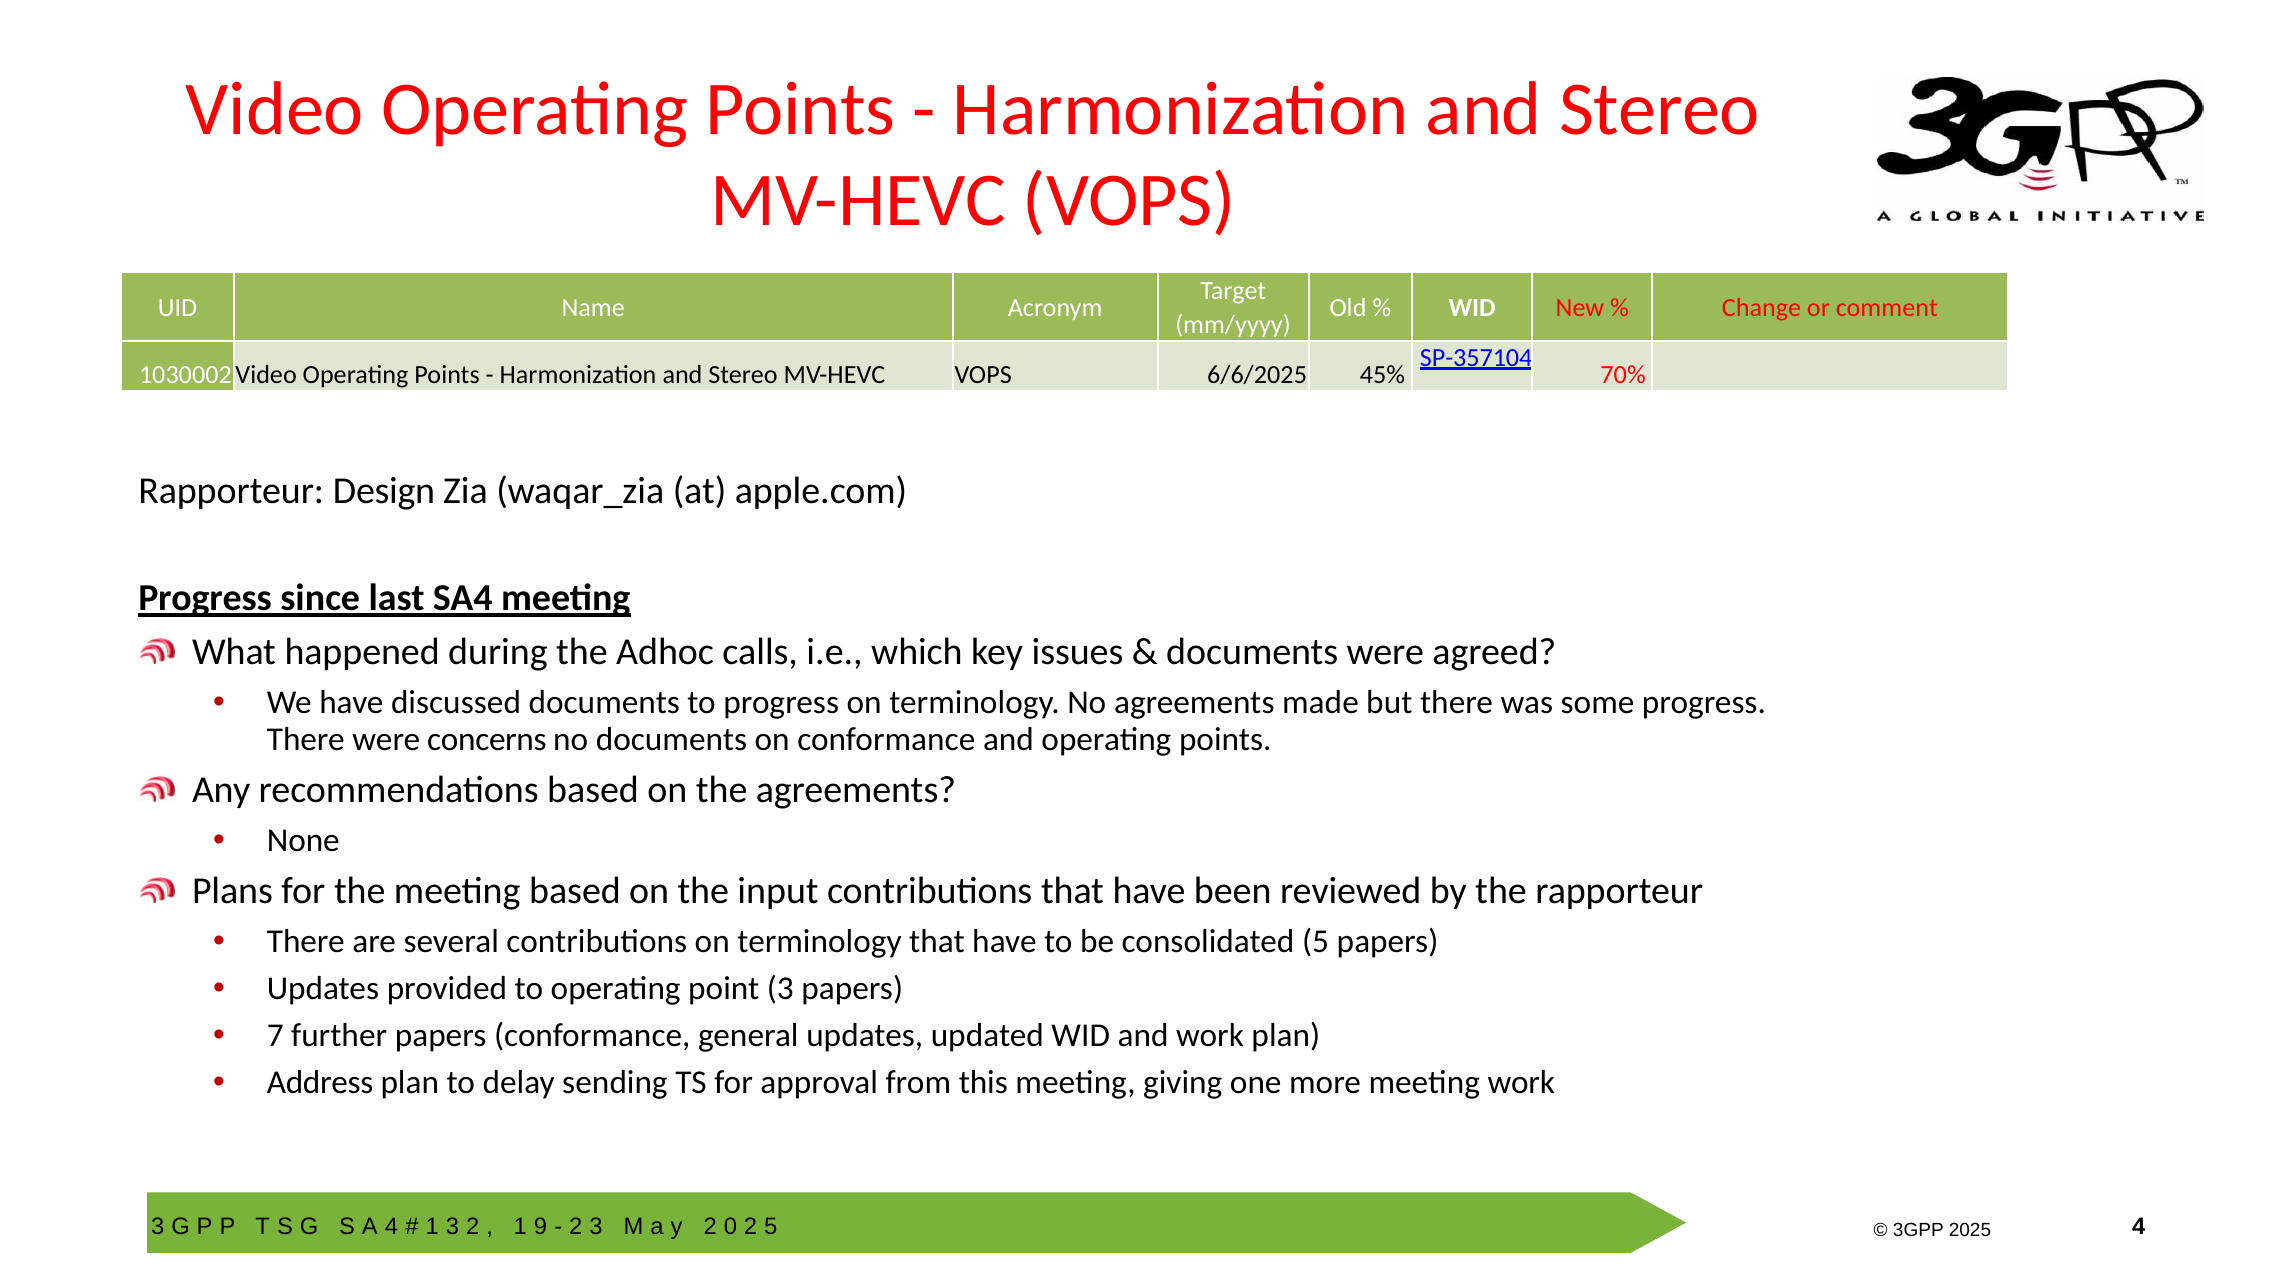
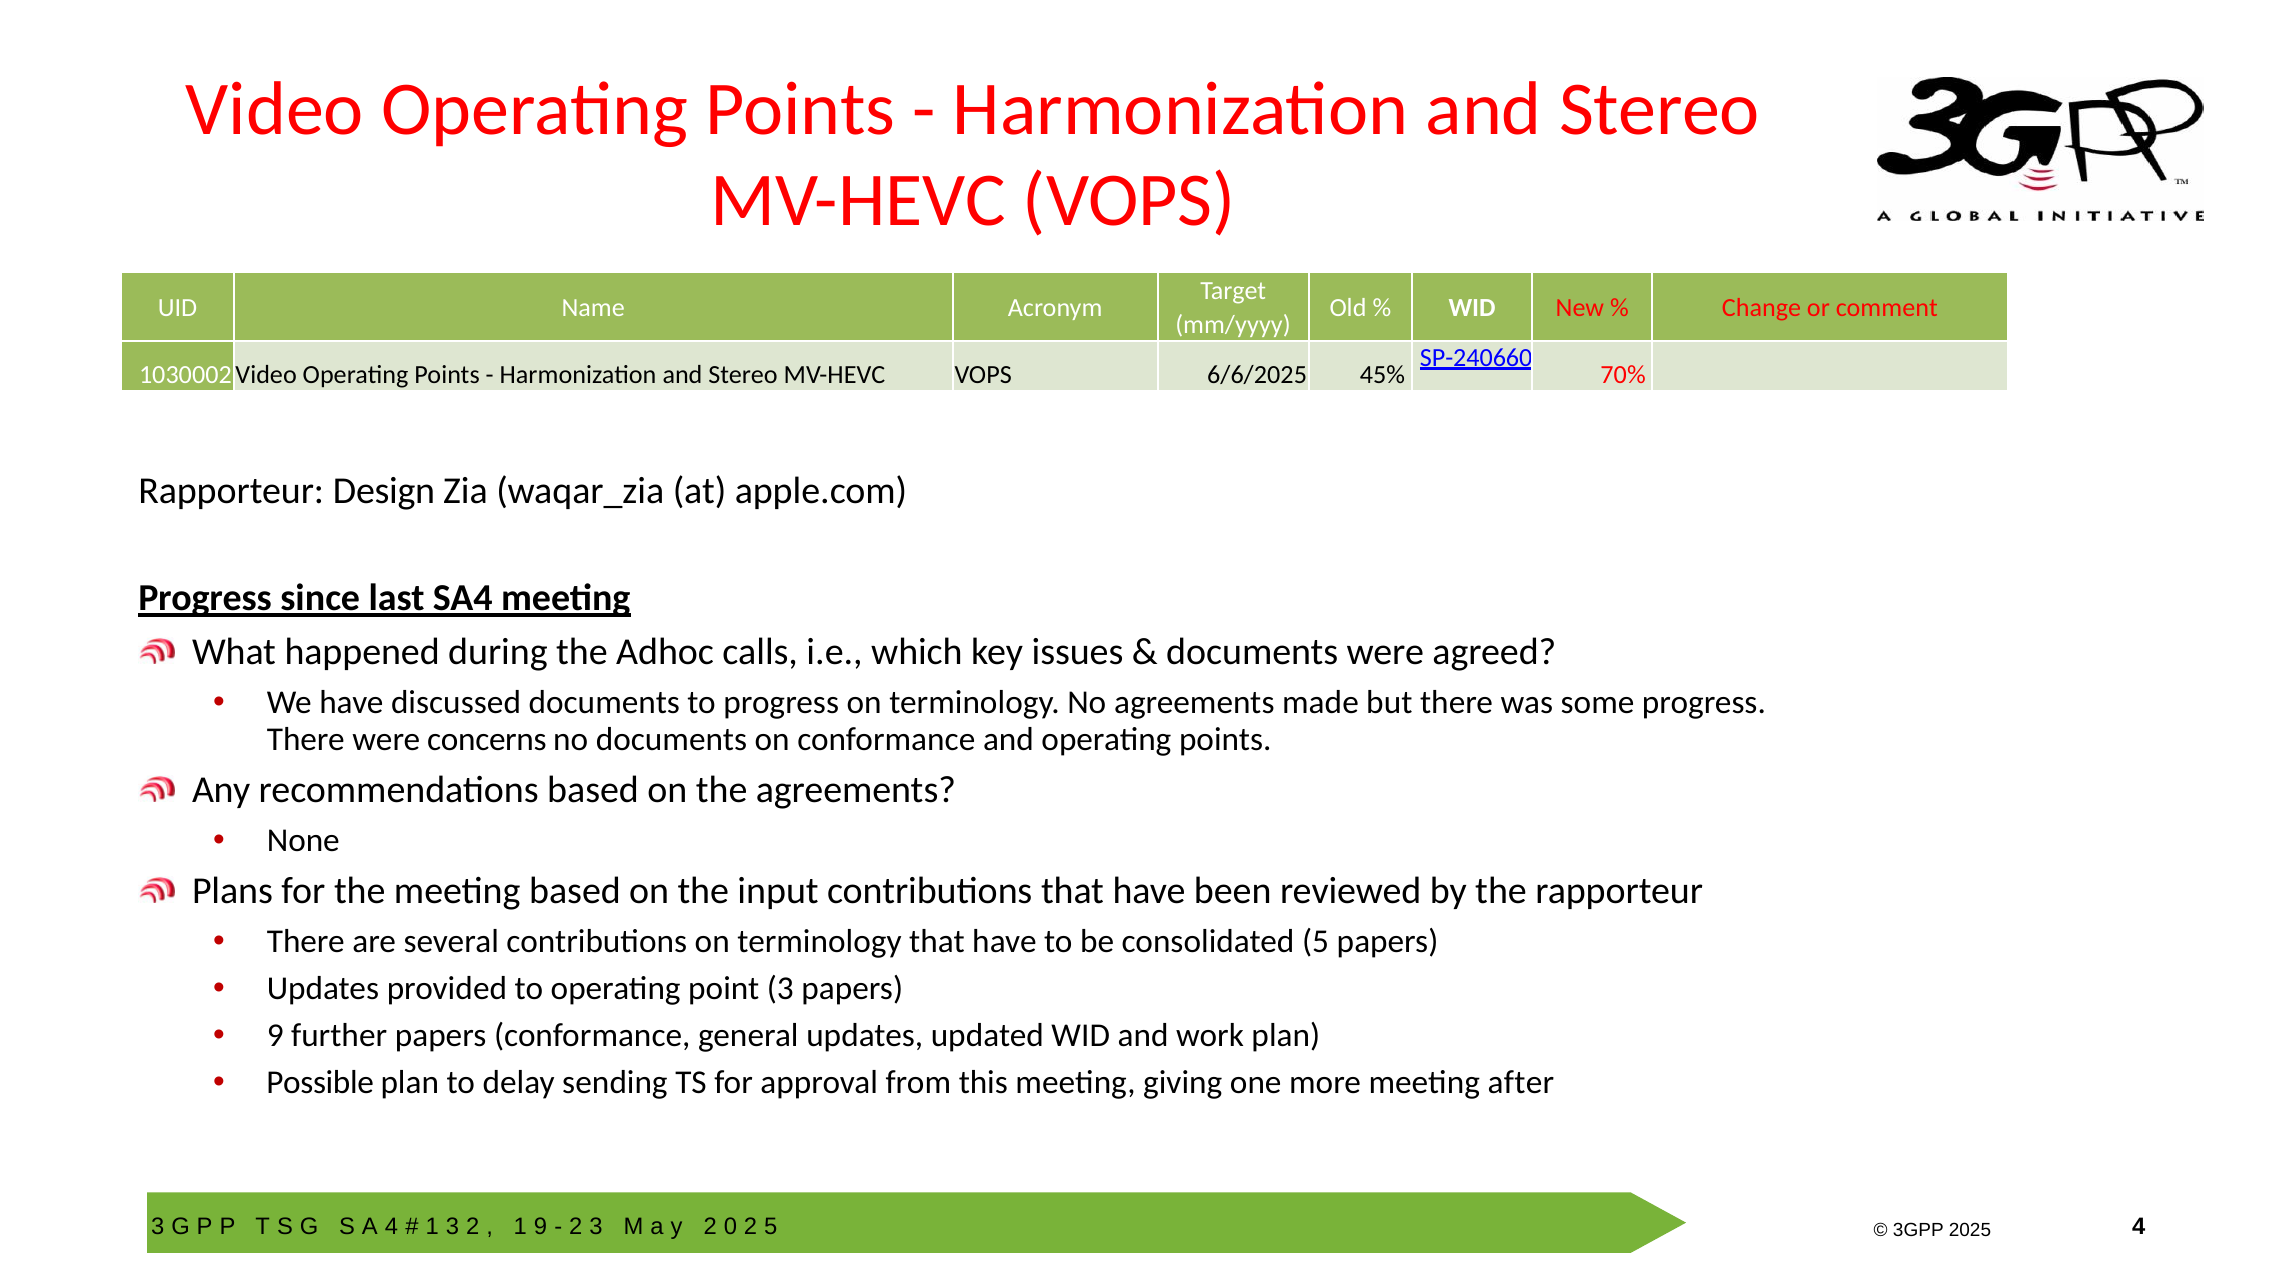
SP-357104: SP-357104 -> SP-240660 (1476, 358)
7: 7 -> 9 (275, 1036)
Address: Address -> Possible (320, 1083)
meeting work: work -> after (1521, 1083)
